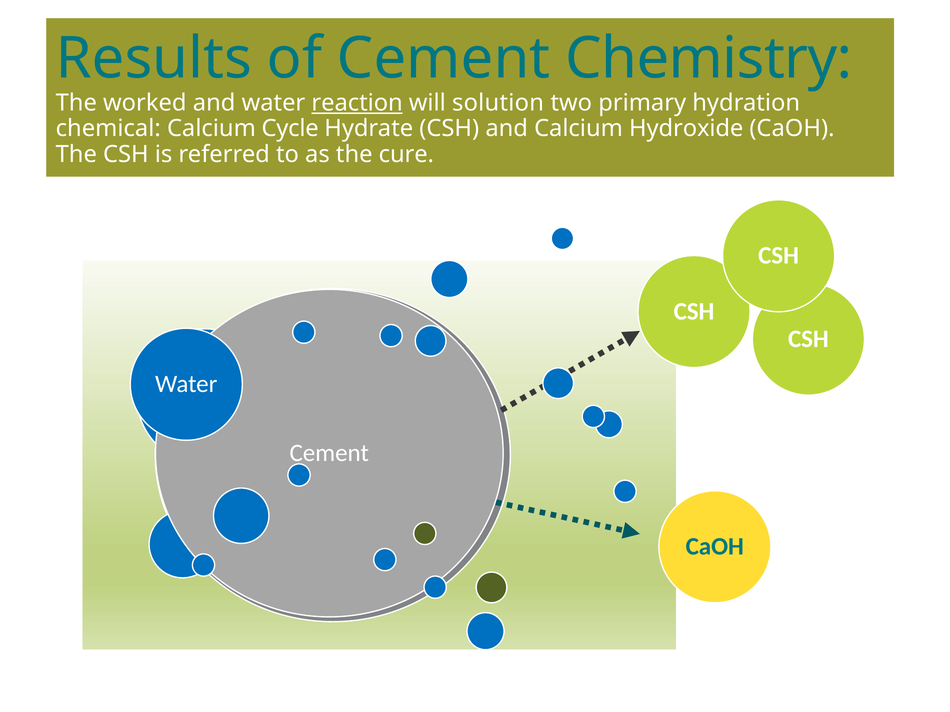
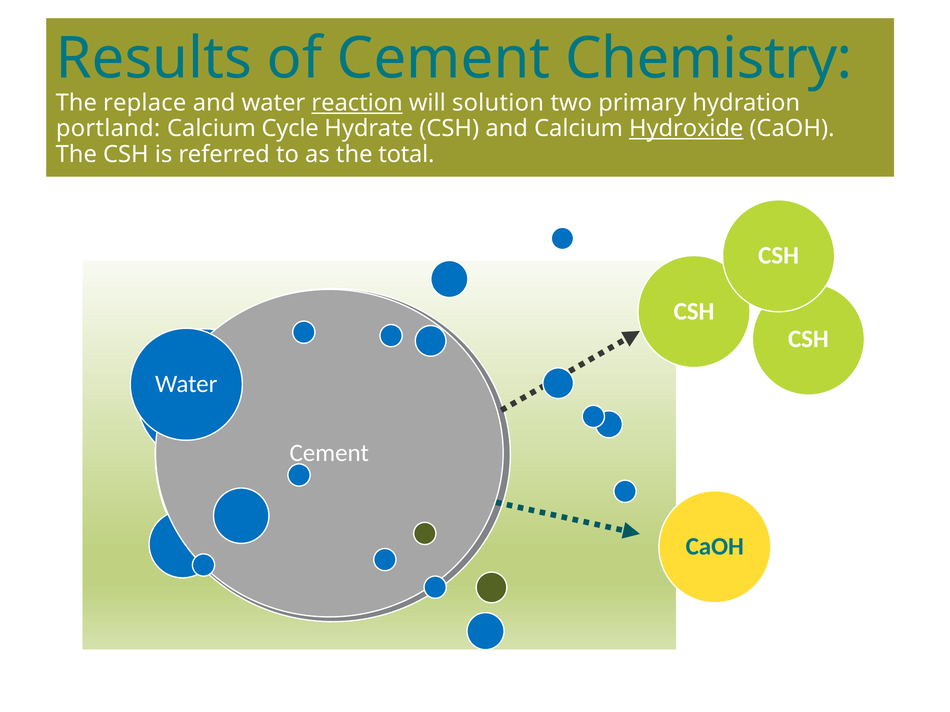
worked: worked -> replace (145, 103)
chemical: chemical -> portland (108, 129)
Hydroxide underline: none -> present (686, 129)
cure: cure -> total (406, 154)
